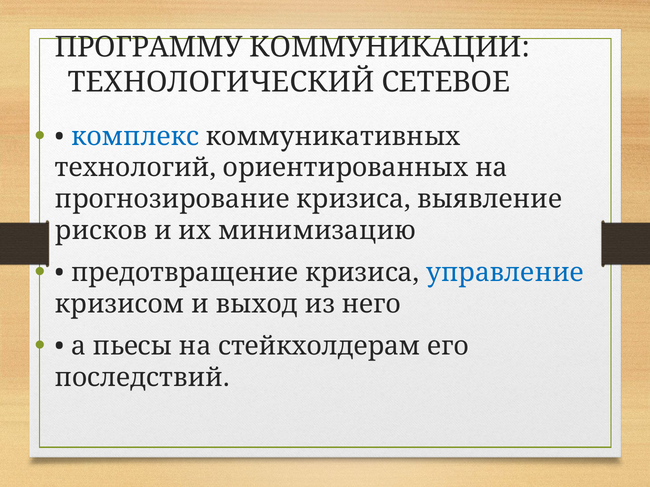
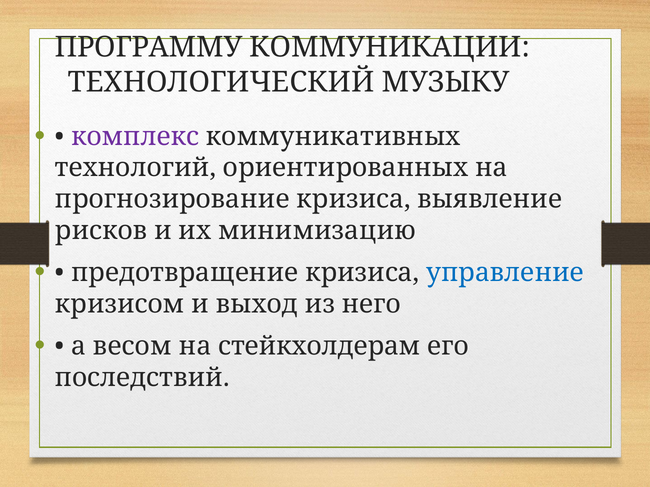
СЕТЕВОЕ: СЕТЕВОЕ -> МУЗЫКУ (446, 82)
комплекс colour: blue -> purple (135, 137)
пьесы: пьесы -> весом (132, 346)
